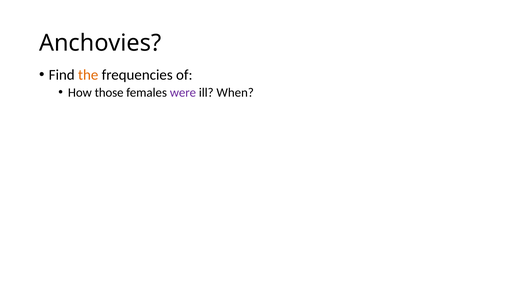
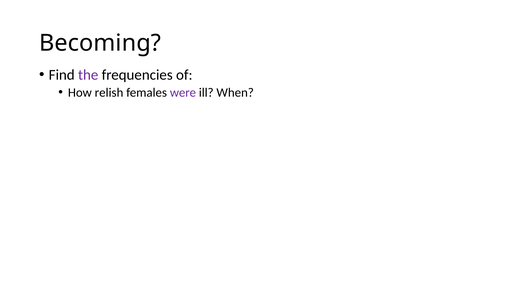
Anchovies: Anchovies -> Becoming (100, 43)
the colour: orange -> purple (88, 75)
those: those -> relish (109, 93)
